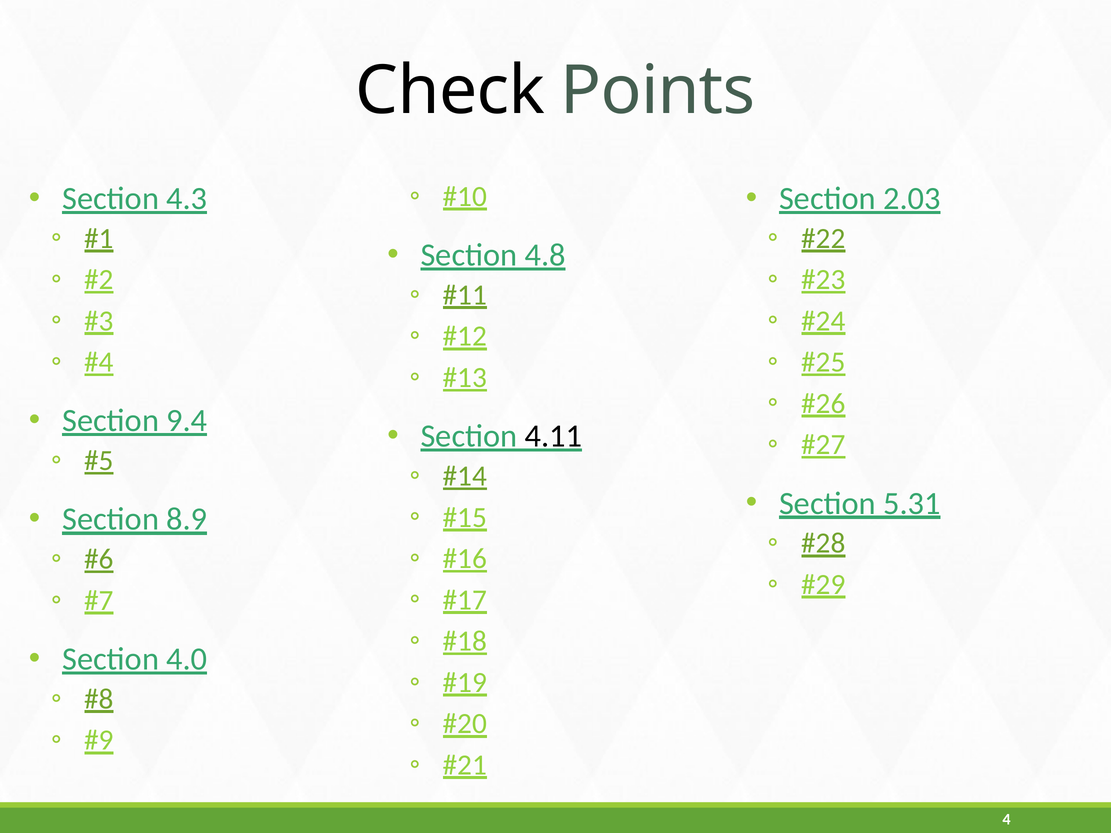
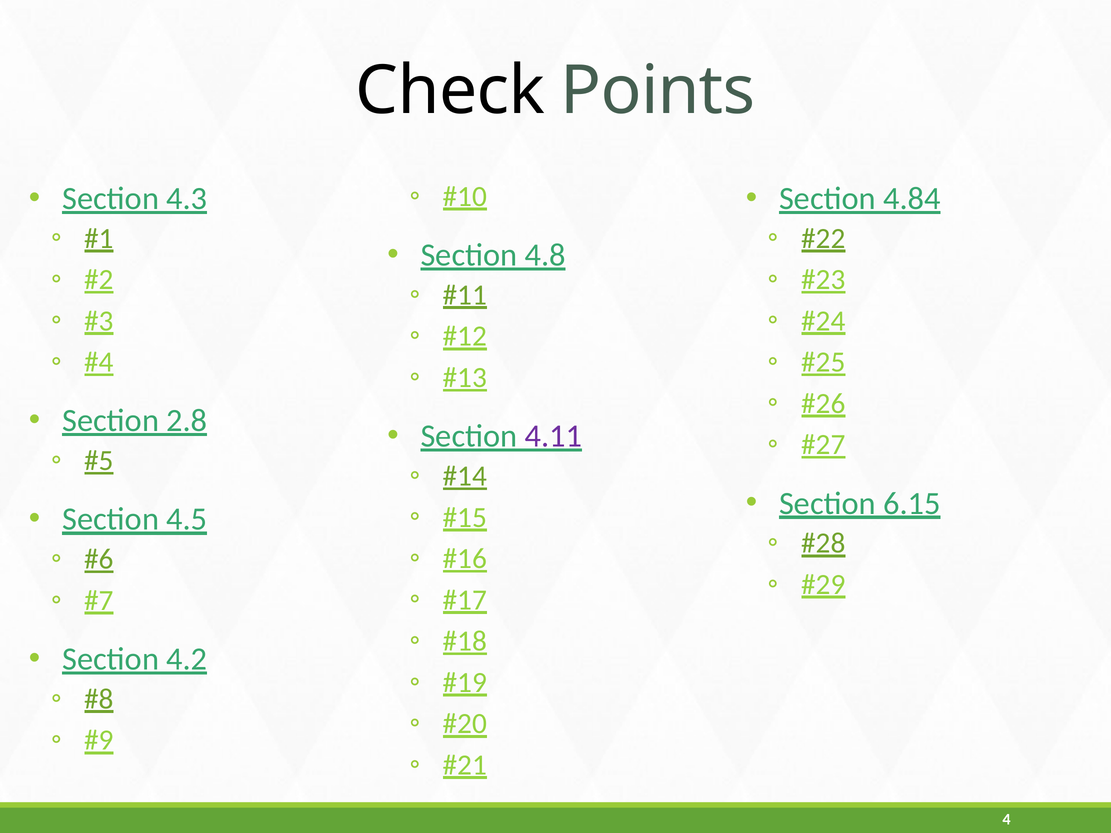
2.03: 2.03 -> 4.84 (912, 198)
9.4: 9.4 -> 2.8 (187, 421)
4.11 colour: black -> purple (553, 436)
5.31: 5.31 -> 6.15 (912, 503)
8.9: 8.9 -> 4.5 (187, 519)
4.0: 4.0 -> 4.2 (187, 659)
